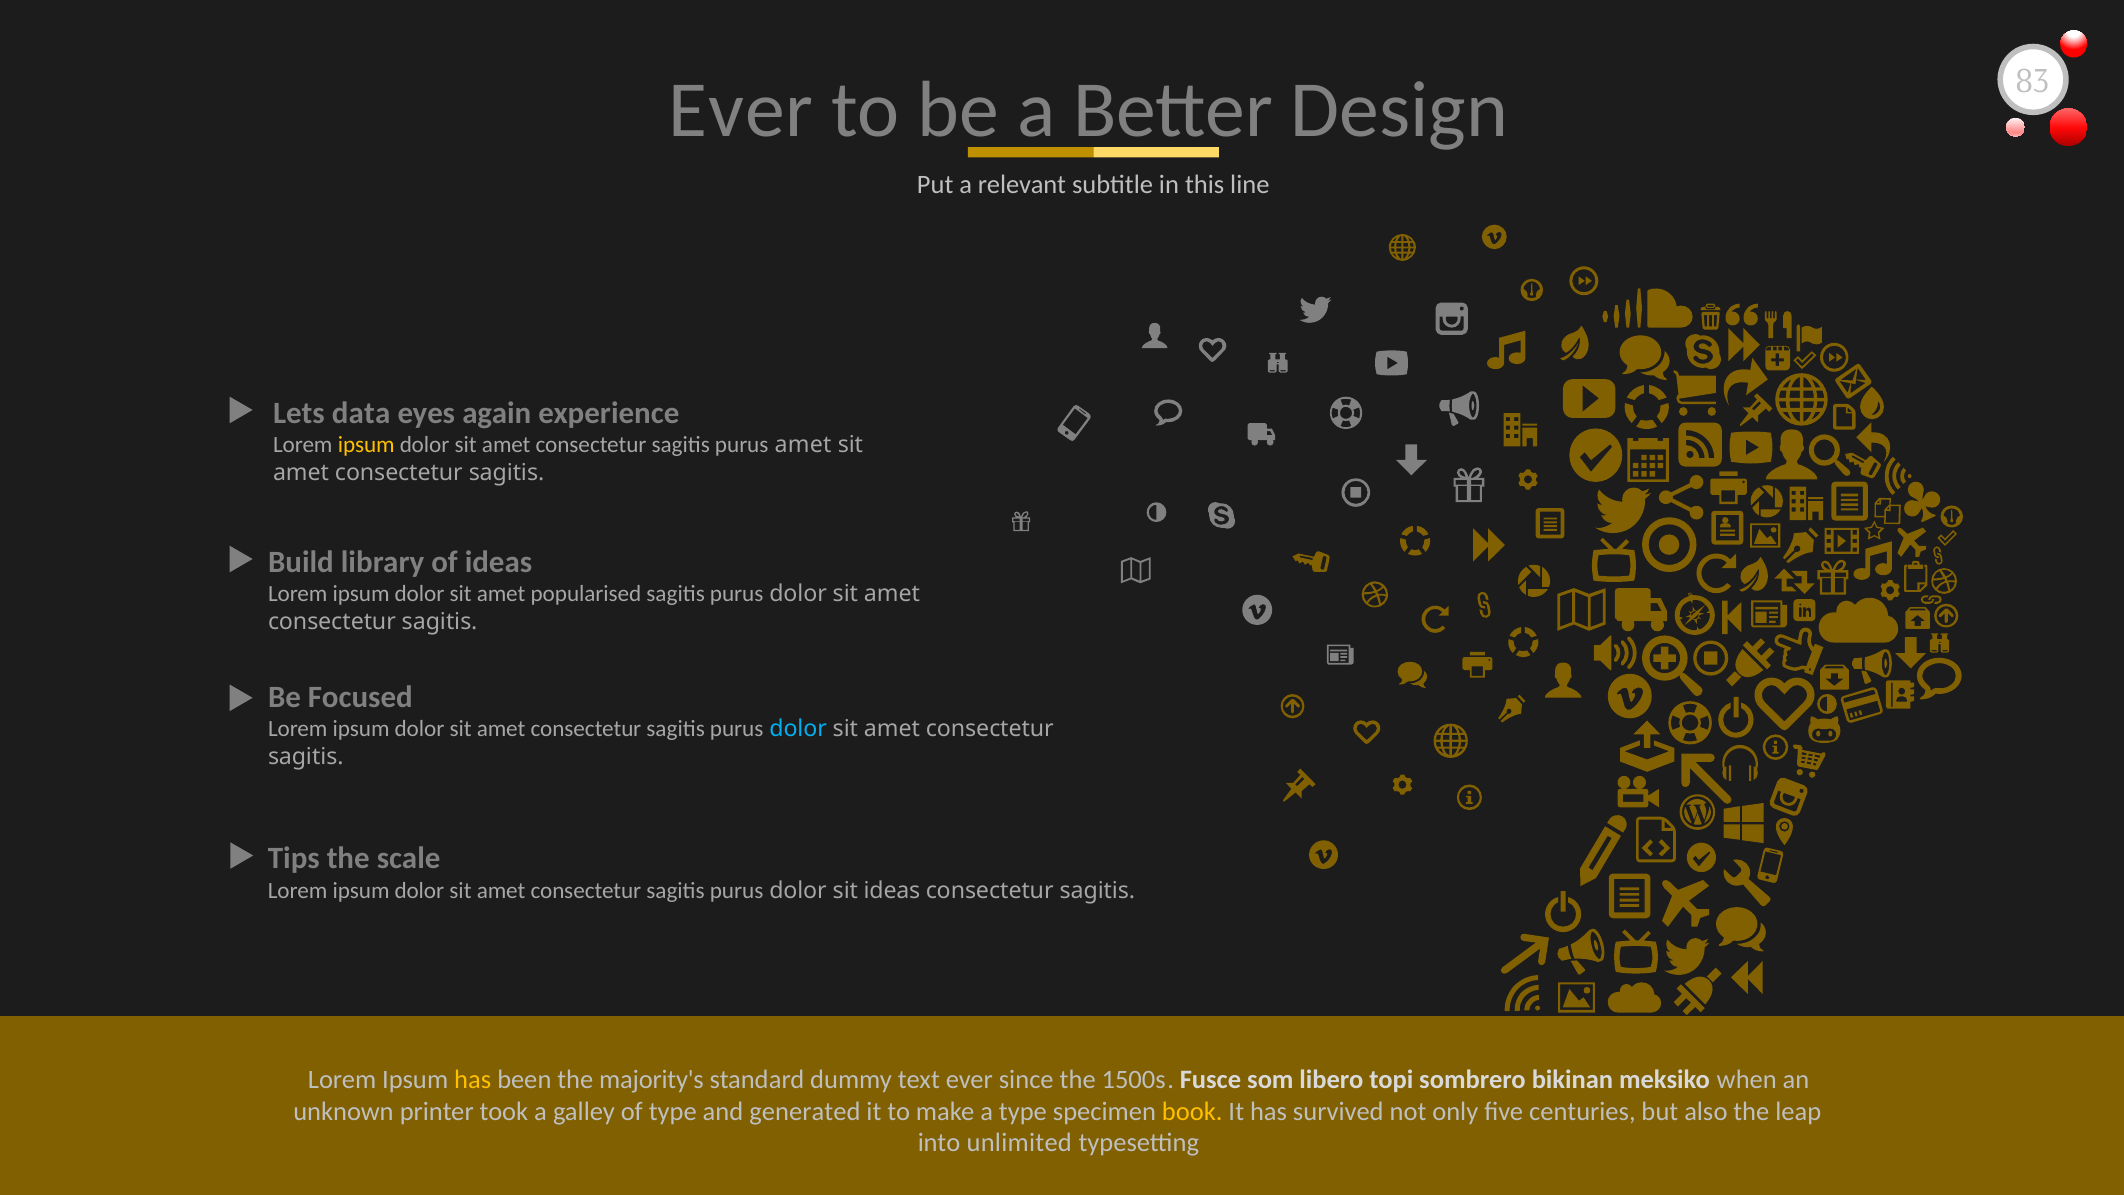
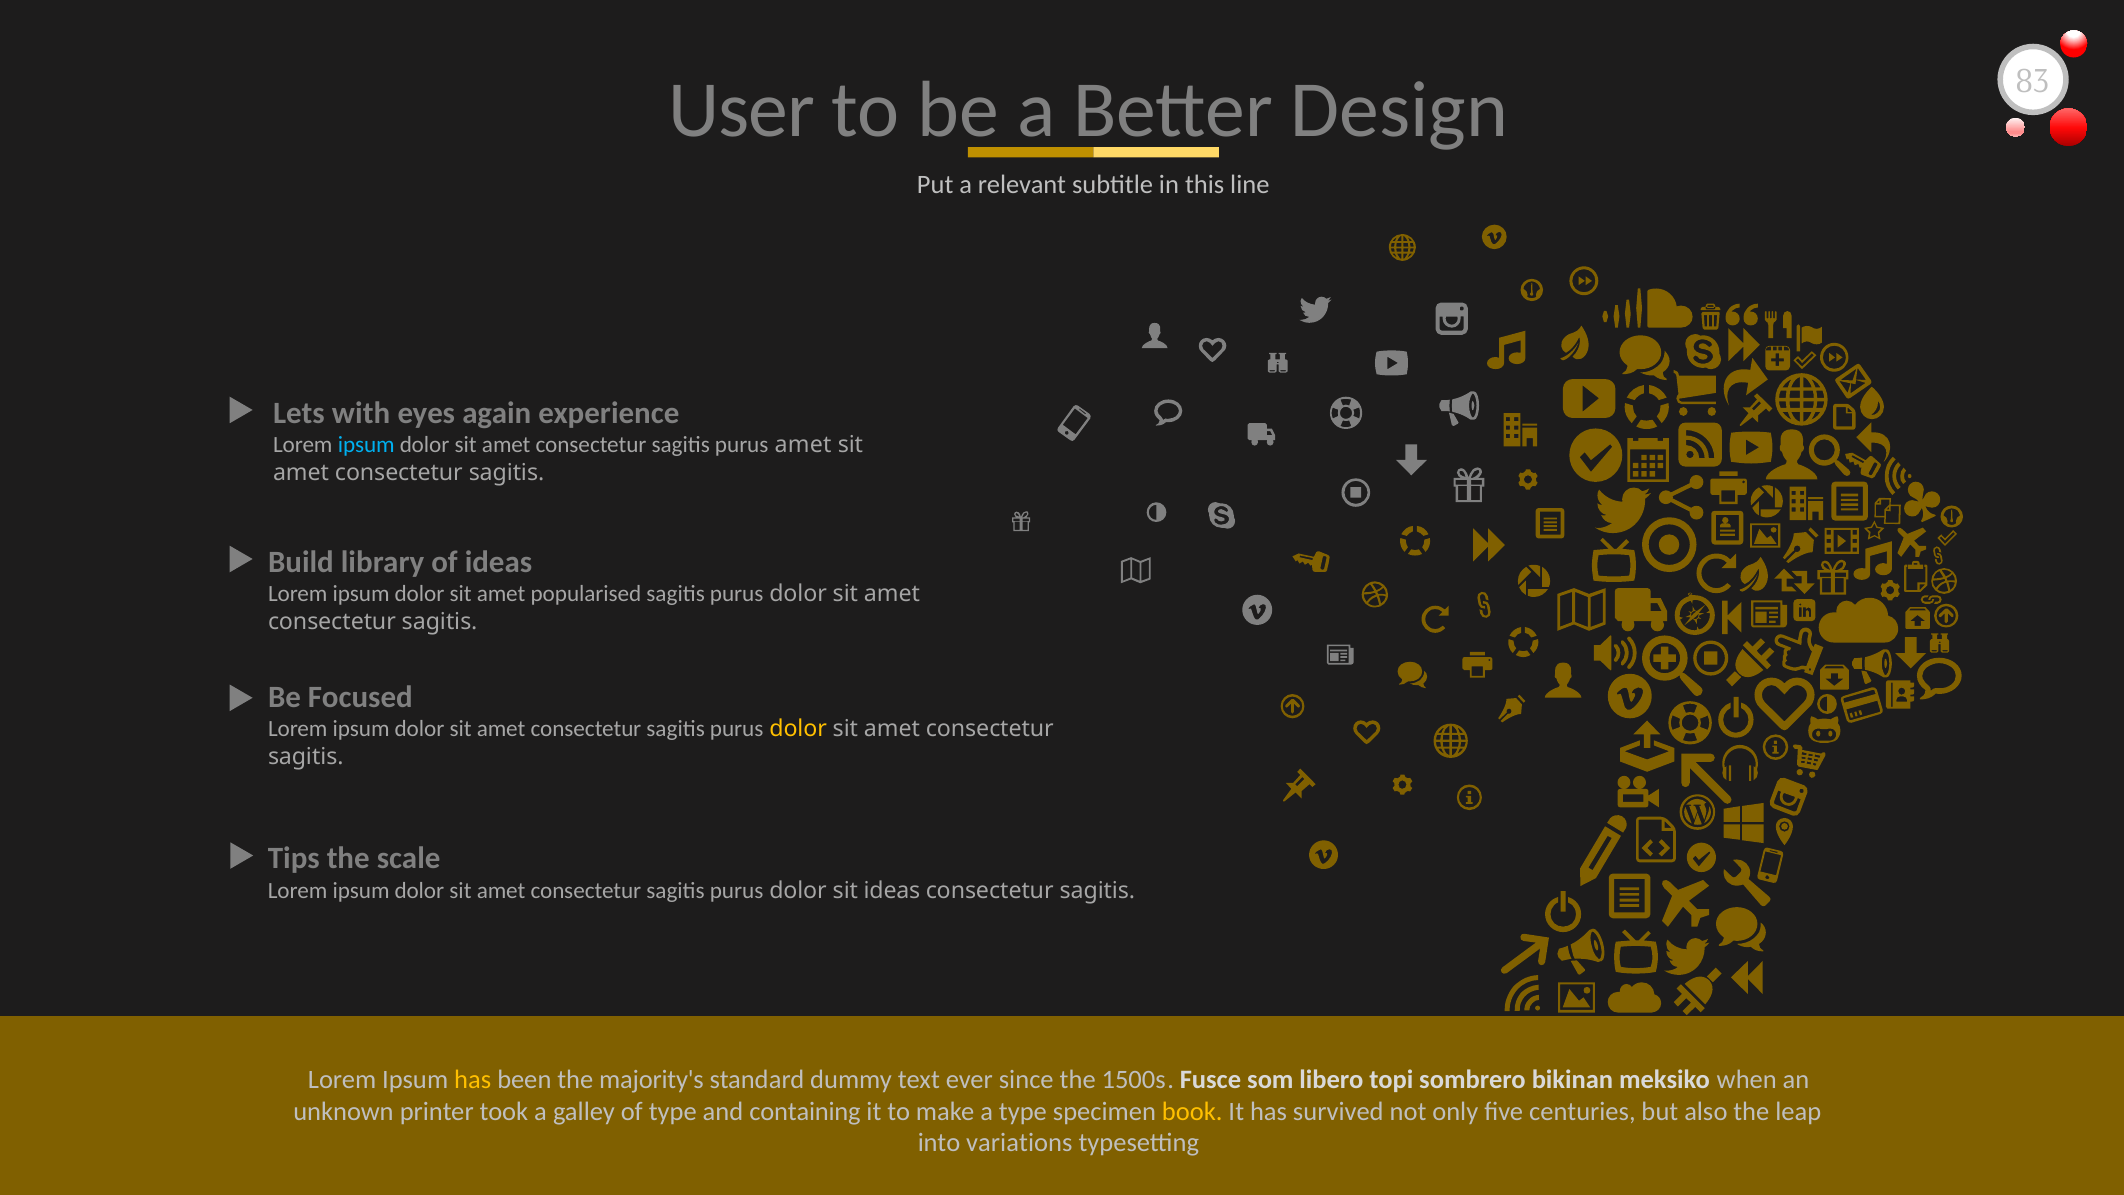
Ever: Ever -> User (742, 110)
data: data -> with (361, 413)
ipsum colour: yellow -> light blue (366, 445)
dolor colour: light blue -> yellow (798, 729)
generated: generated -> containing (805, 1111)
unlimited: unlimited -> variations (1019, 1143)
